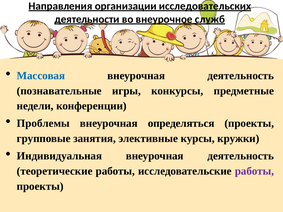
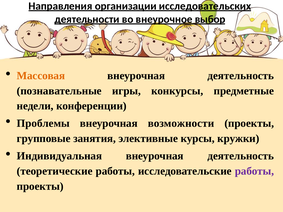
служб: служб -> выбор (210, 19)
Массовая colour: blue -> orange (41, 76)
определяться: определяться -> возможности (181, 123)
